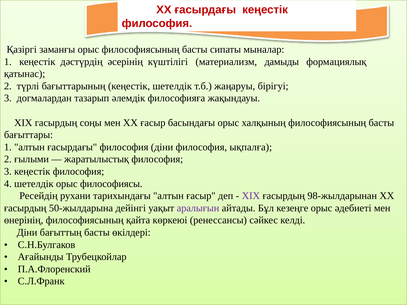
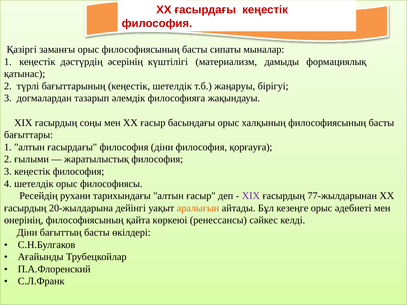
ықпалға: ықпалға -> қорғауға (251, 147)
98-жылдарынан: 98-жылдарынан -> 77-жылдарынан (342, 196)
50-жылдарына: 50-жылдарына -> 20-жылдарына (81, 208)
аралығын colour: purple -> orange (198, 208)
